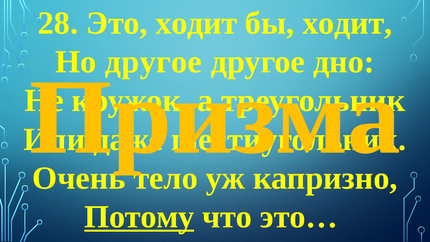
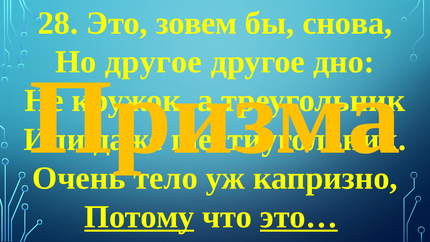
Это ходит: ходит -> зовем (196, 23)
бы ходит: ходит -> снова (347, 23)
это… underline: none -> present (299, 217)
